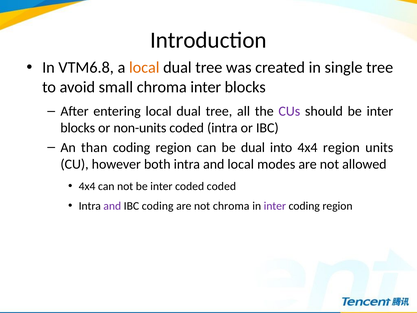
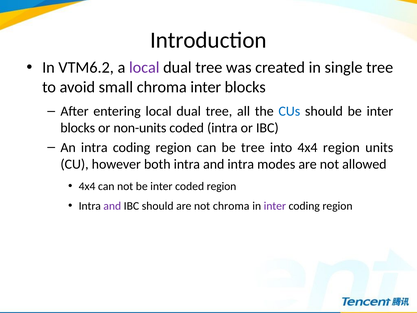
VTM6.8: VTM6.8 -> VTM6.2 (86, 68)
local colour: orange -> purple (144, 68)
CUs colour: purple -> blue (289, 111)
An than: than -> intra (94, 147)
be dual: dual -> tree (253, 147)
and local: local -> intra (241, 164)
coded coded: coded -> region (221, 186)
IBC coding: coding -> should (158, 206)
